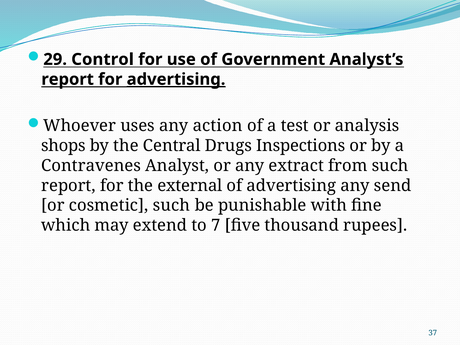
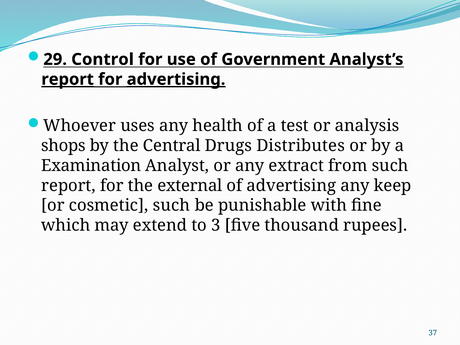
report underline: none -> present (68, 79)
action: action -> health (218, 126)
Inspections: Inspections -> Distributes (301, 146)
Contravenes: Contravenes -> Examination (91, 166)
send: send -> keep (393, 186)
7: 7 -> 3 (216, 225)
